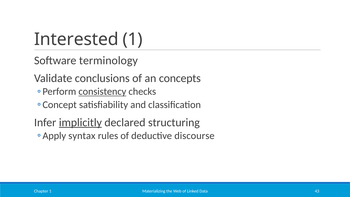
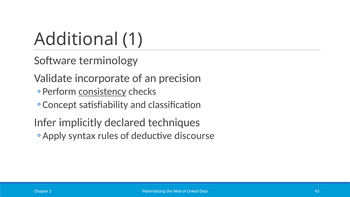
Interested: Interested -> Additional (76, 39)
conclusions: conclusions -> incorporate (102, 78)
concepts: concepts -> precision (180, 78)
implicitly underline: present -> none (80, 122)
structuring: structuring -> techniques (174, 122)
